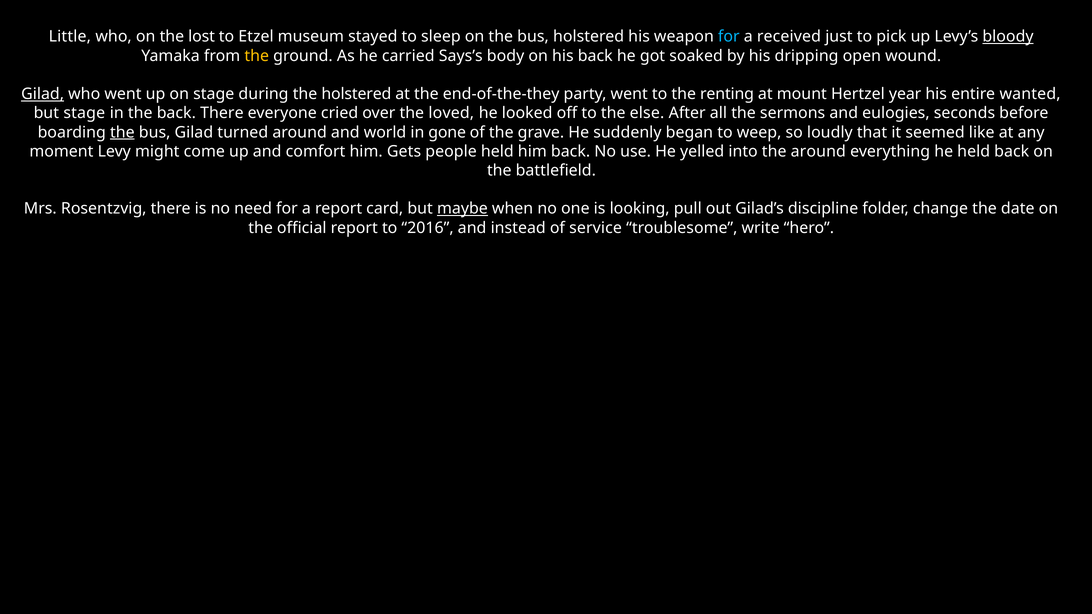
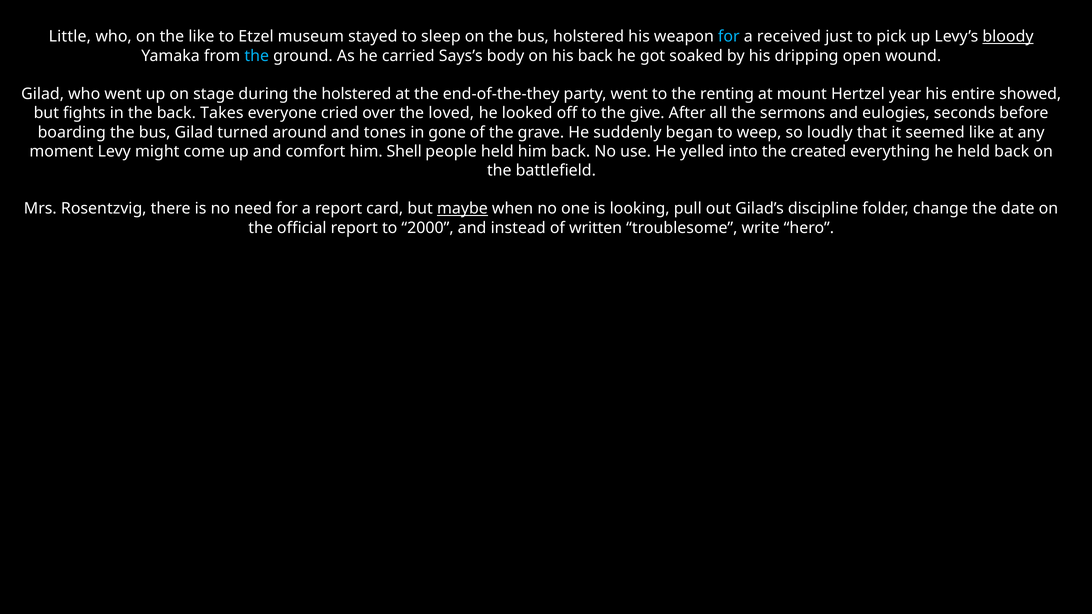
the lost: lost -> like (201, 37)
the colour: yellow -> light blue (257, 56)
Gilad underline: present -> none (43, 94)
wanted: wanted -> showed (1030, 94)
but stage: stage -> fights (84, 113)
back There: There -> Takes (222, 113)
else: else -> give (647, 113)
the underline: present -> none (122, 132)
world: world -> tones (385, 132)
Gets: Gets -> Shell (404, 151)
the around: around -> created (818, 151)
2016: 2016 -> 2000 (428, 228)
service: service -> written (596, 228)
